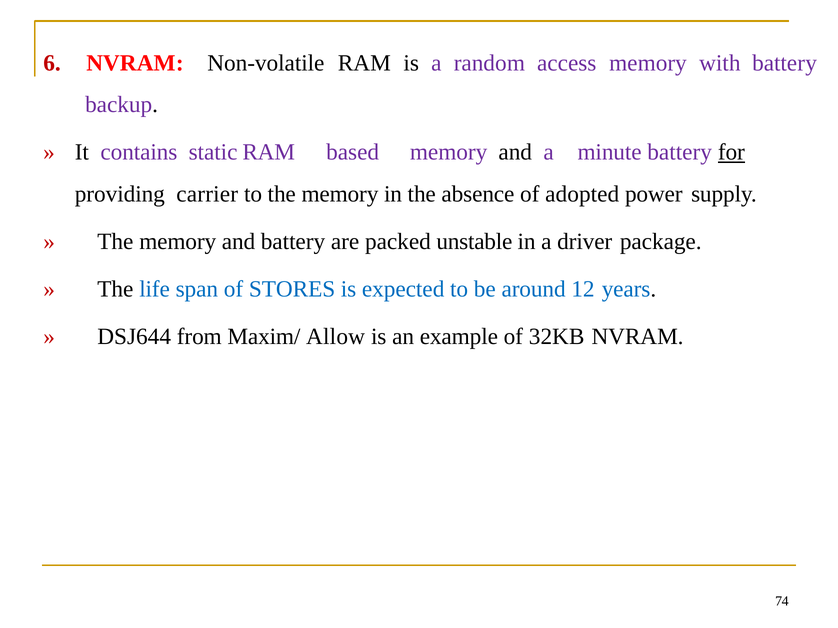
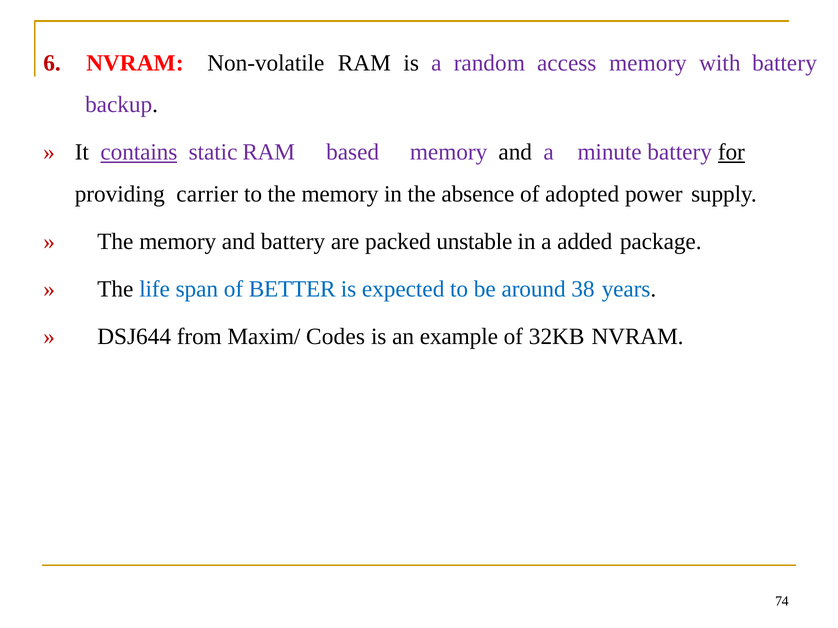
contains underline: none -> present (139, 152)
driver: driver -> added (585, 242)
STORES: STORES -> BETTER (292, 289)
12: 12 -> 38 (583, 289)
Allow: Allow -> Codes (336, 337)
